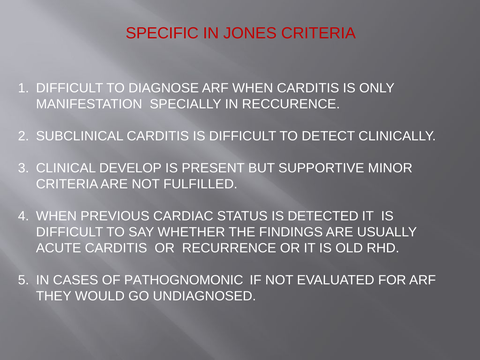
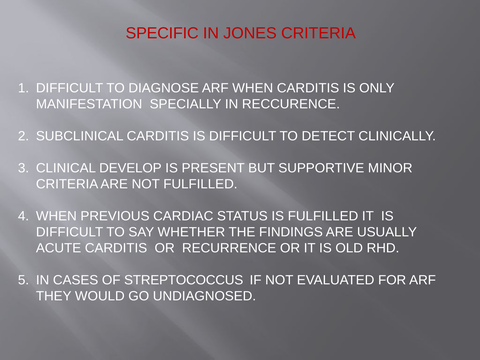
IS DETECTED: DETECTED -> FULFILLED (323, 216)
PATHOGNOMONIC: PATHOGNOMONIC -> STREPTOCOCCUS (184, 280)
